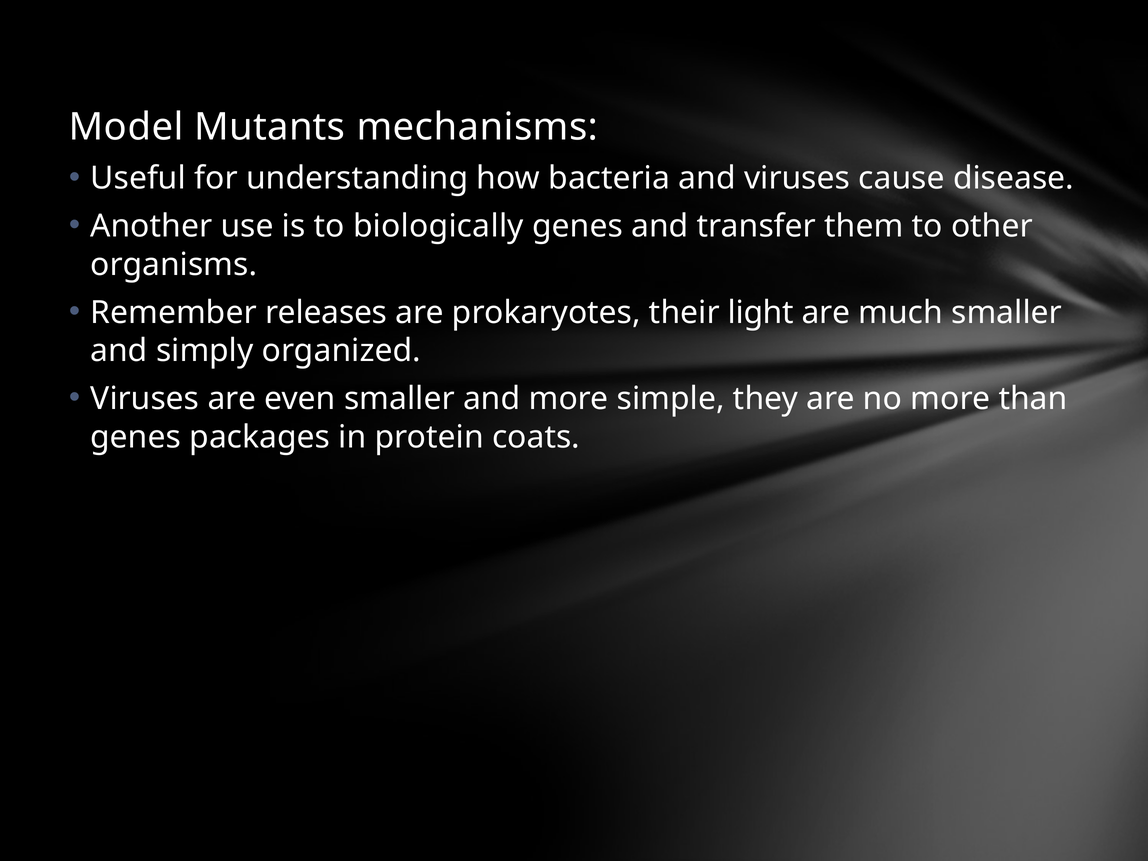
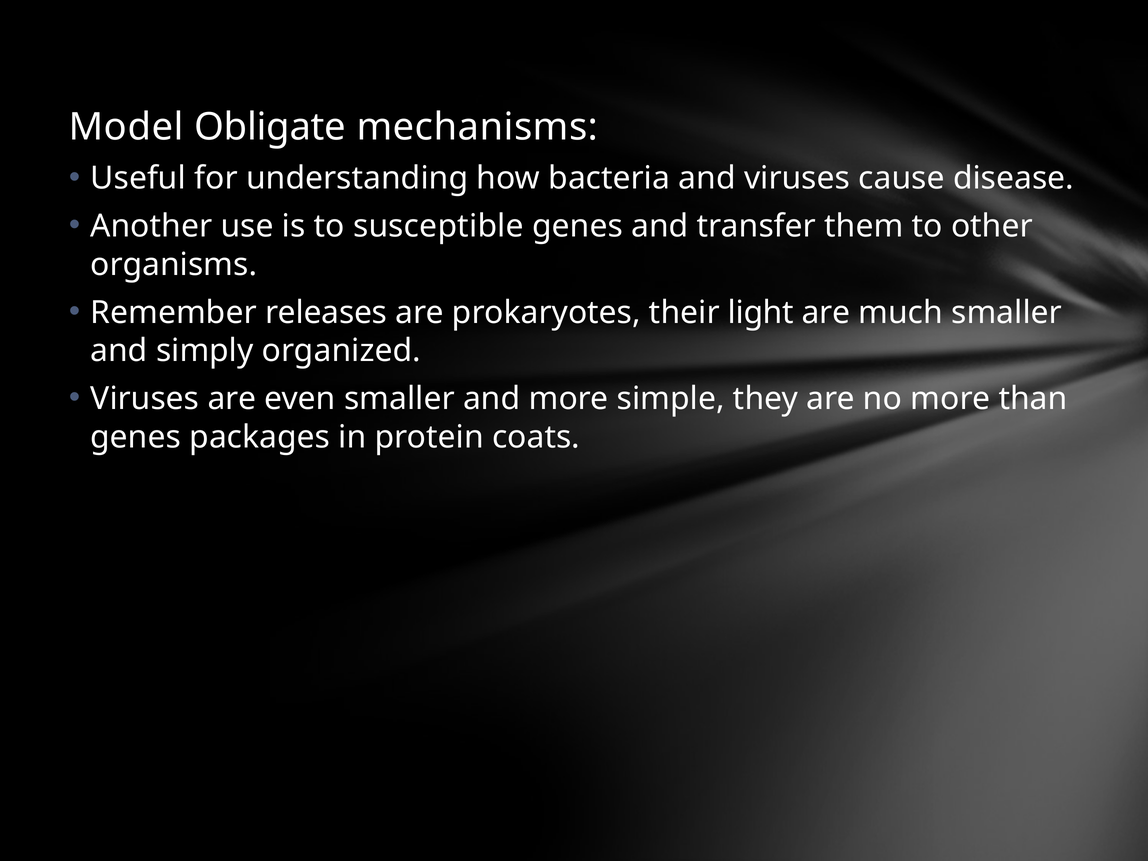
Mutants: Mutants -> Obligate (270, 127)
biologically: biologically -> susceptible (438, 226)
